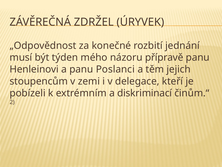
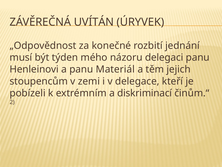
ZDRŽEL: ZDRŽEL -> UVÍTÁN (94, 22)
přípravě: přípravě -> delegaci (164, 57)
Poslanci: Poslanci -> Materiál (115, 69)
